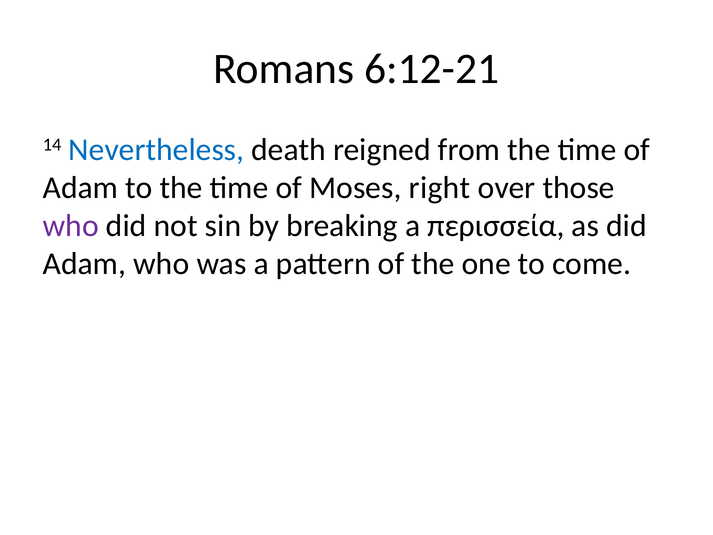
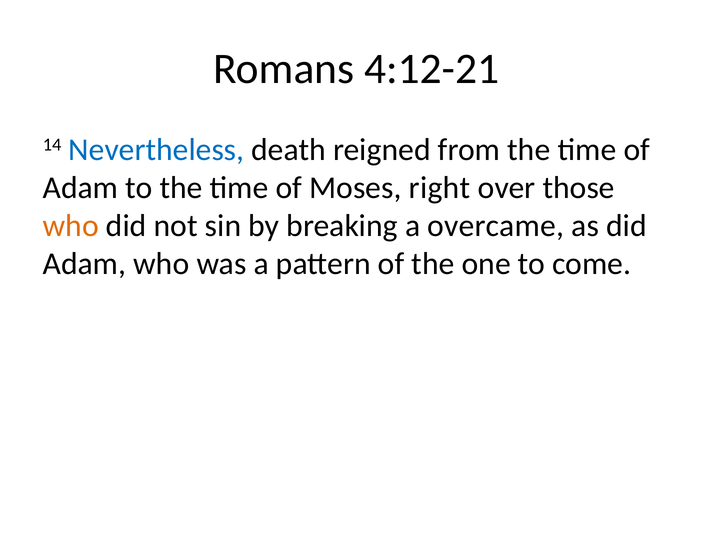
6:12-21: 6:12-21 -> 4:12-21 (432, 69)
who colour: purple -> orange (71, 226)
περισσεία: περισσεία -> overcame (496, 226)
